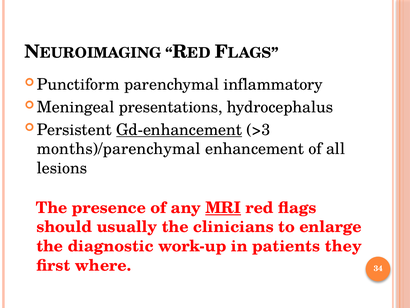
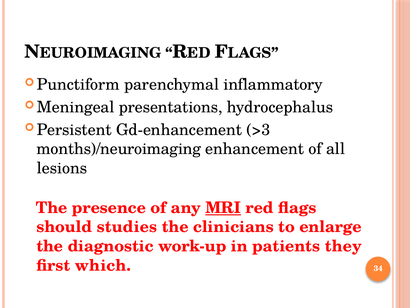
Gd-enhancement underline: present -> none (179, 130)
months)/parenchymal: months)/parenchymal -> months)/neuroimaging (119, 149)
usually: usually -> studies (127, 227)
where: where -> which (103, 265)
